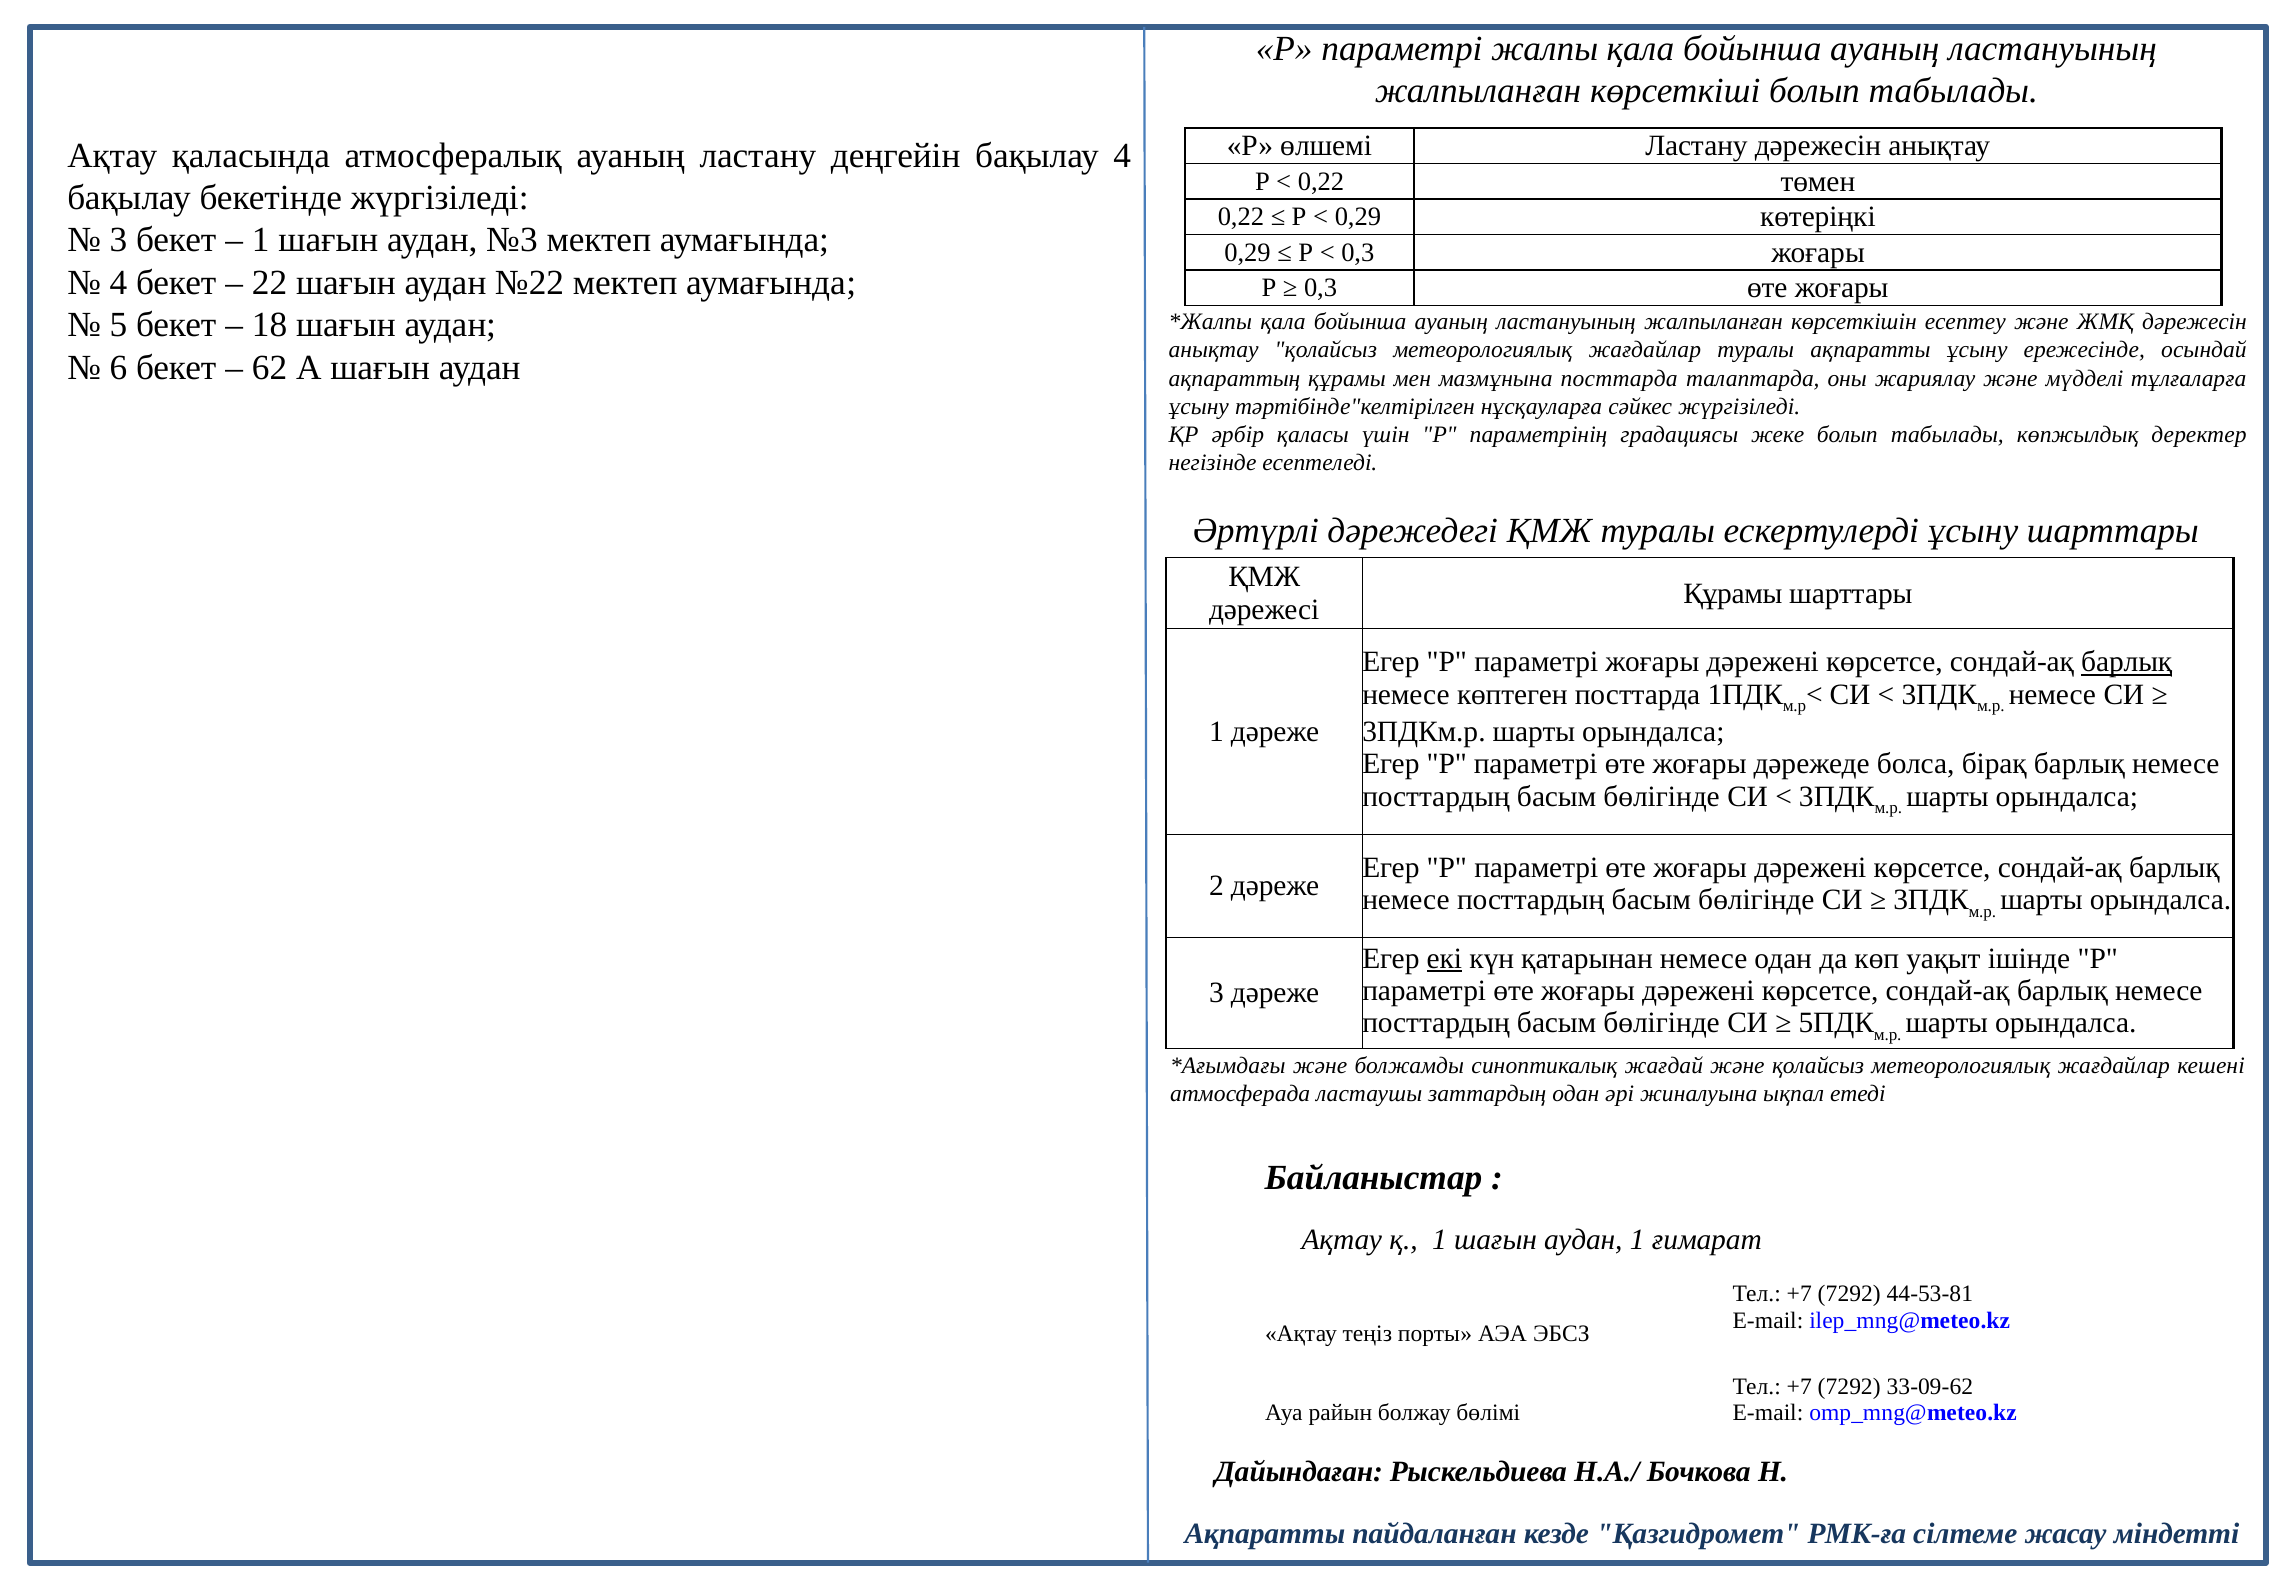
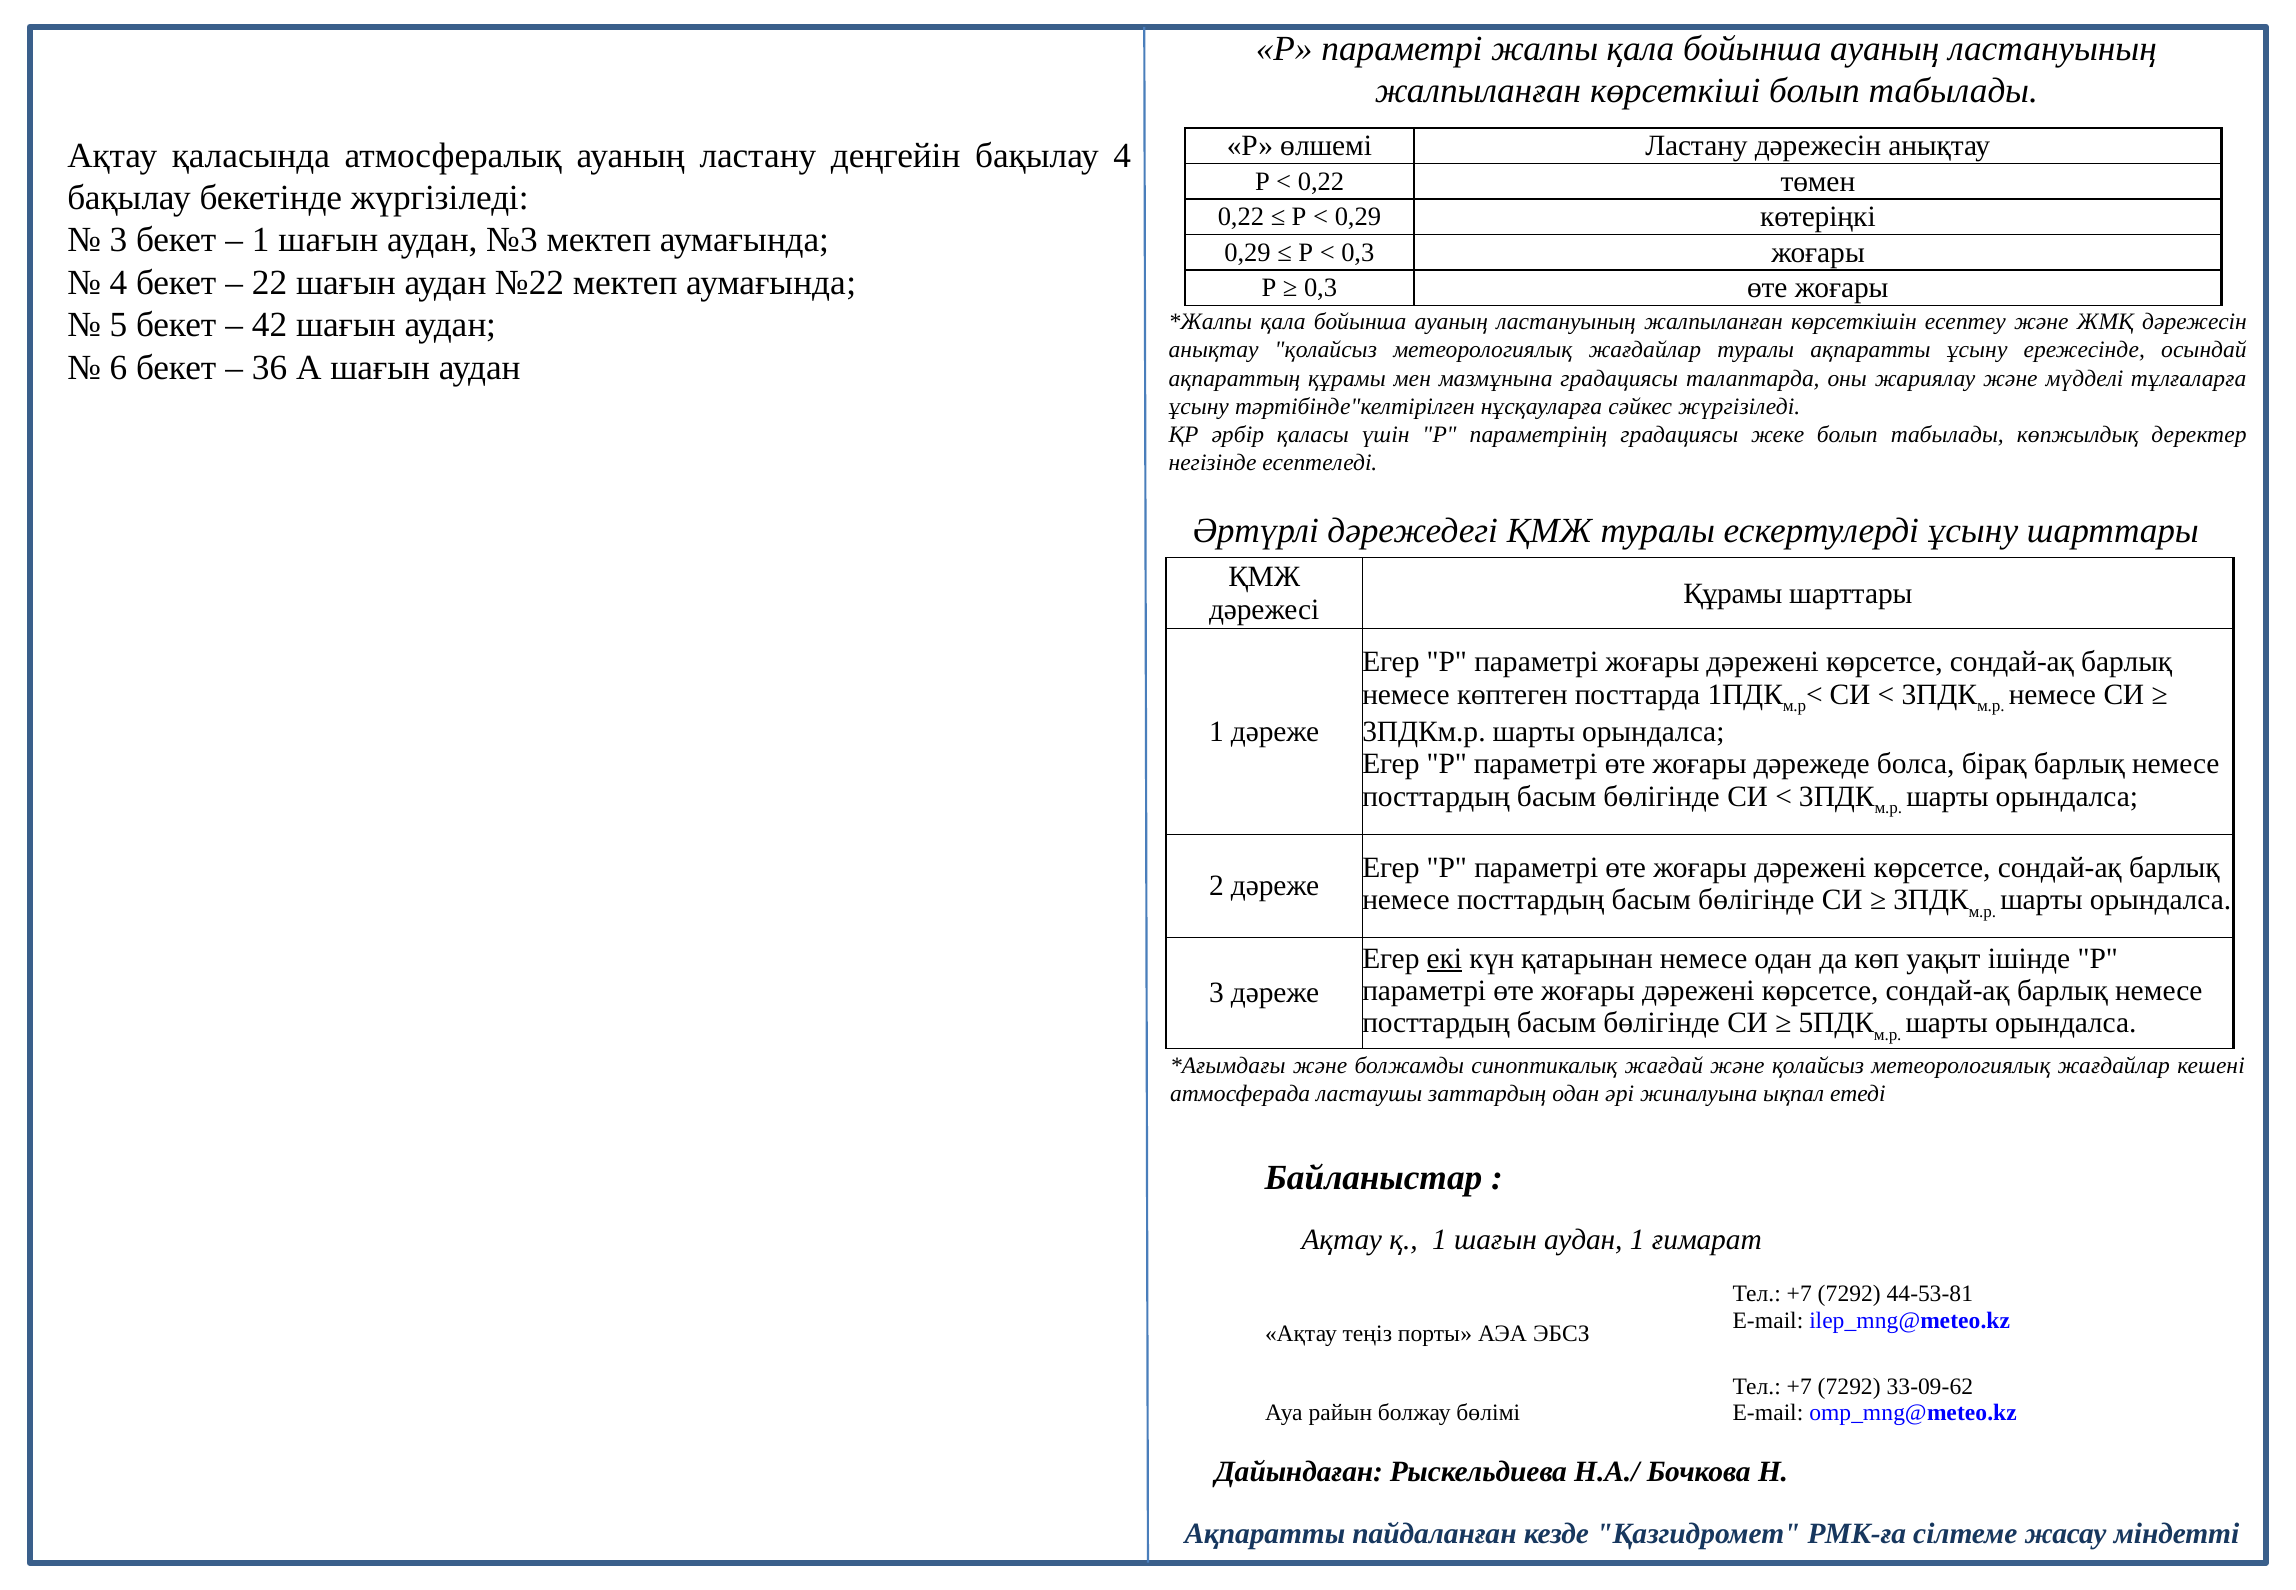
18: 18 -> 42 (270, 325)
62: 62 -> 36 (270, 367)
мазмұнына посттарда: посттарда -> градациясы (1619, 378)
барлық underline: present -> none (2127, 662)
